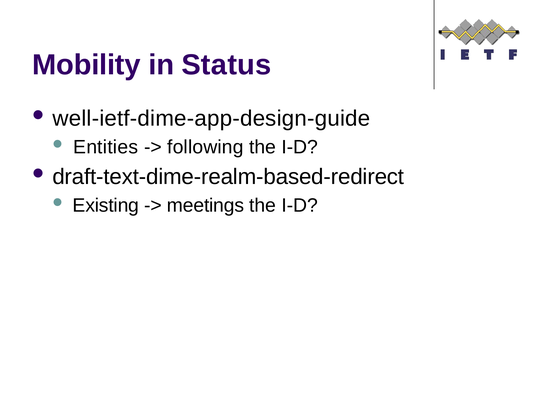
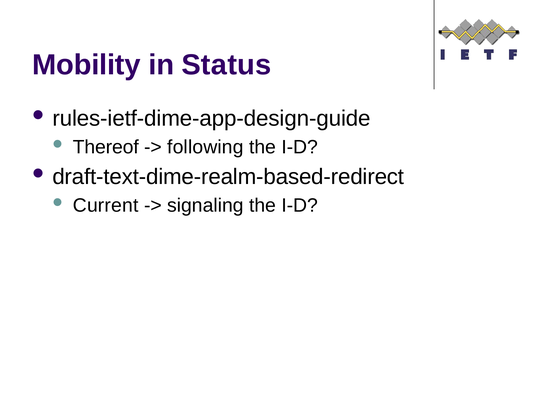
well-ietf-dime-app-design-guide: well-ietf-dime-app-design-guide -> rules-ietf-dime-app-design-guide (211, 119)
Entities: Entities -> Thereof (106, 147)
Existing: Existing -> Current (106, 206)
meetings: meetings -> signaling (205, 206)
